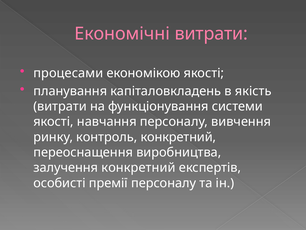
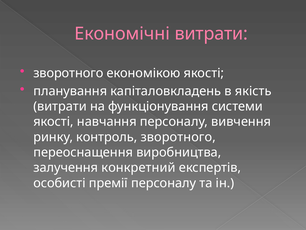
процесами: процесами -> зворотного (68, 73)
контроль конкретний: конкретний -> зворотного (178, 137)
